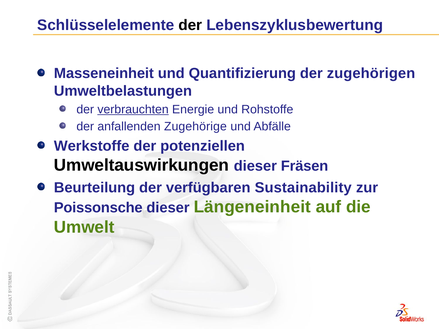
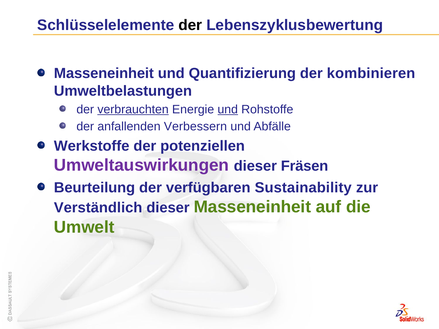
zugehörigen: zugehörigen -> kombinieren (371, 74)
und underline: none -> present (228, 109)
Zugehörige: Zugehörige -> Verbessern (195, 127)
Umweltauswirkungen colour: black -> purple (141, 165)
Poissonsche: Poissonsche -> Verständlich (98, 208)
dieser Längeneinheit: Längeneinheit -> Masseneinheit (252, 207)
